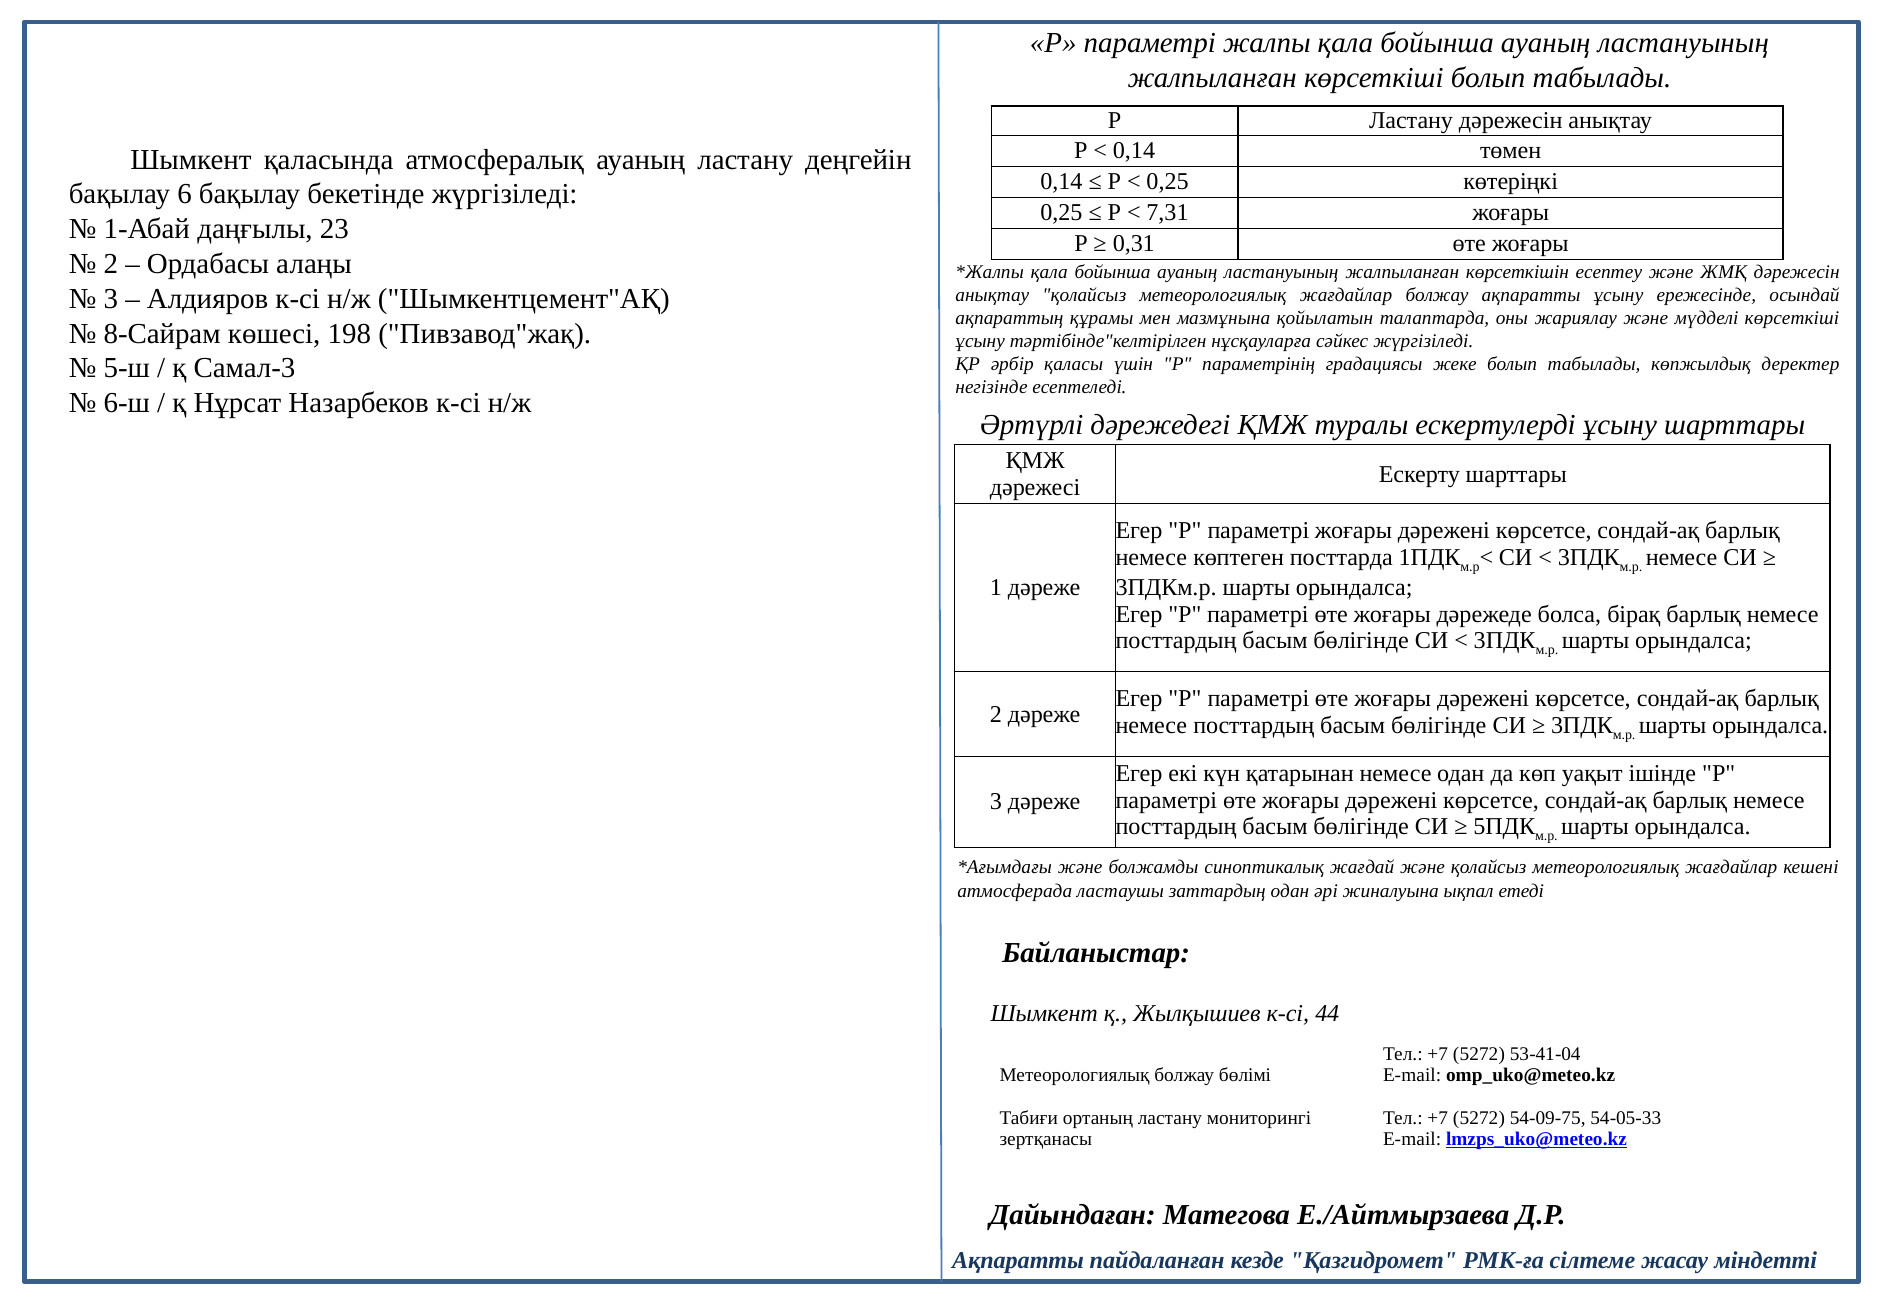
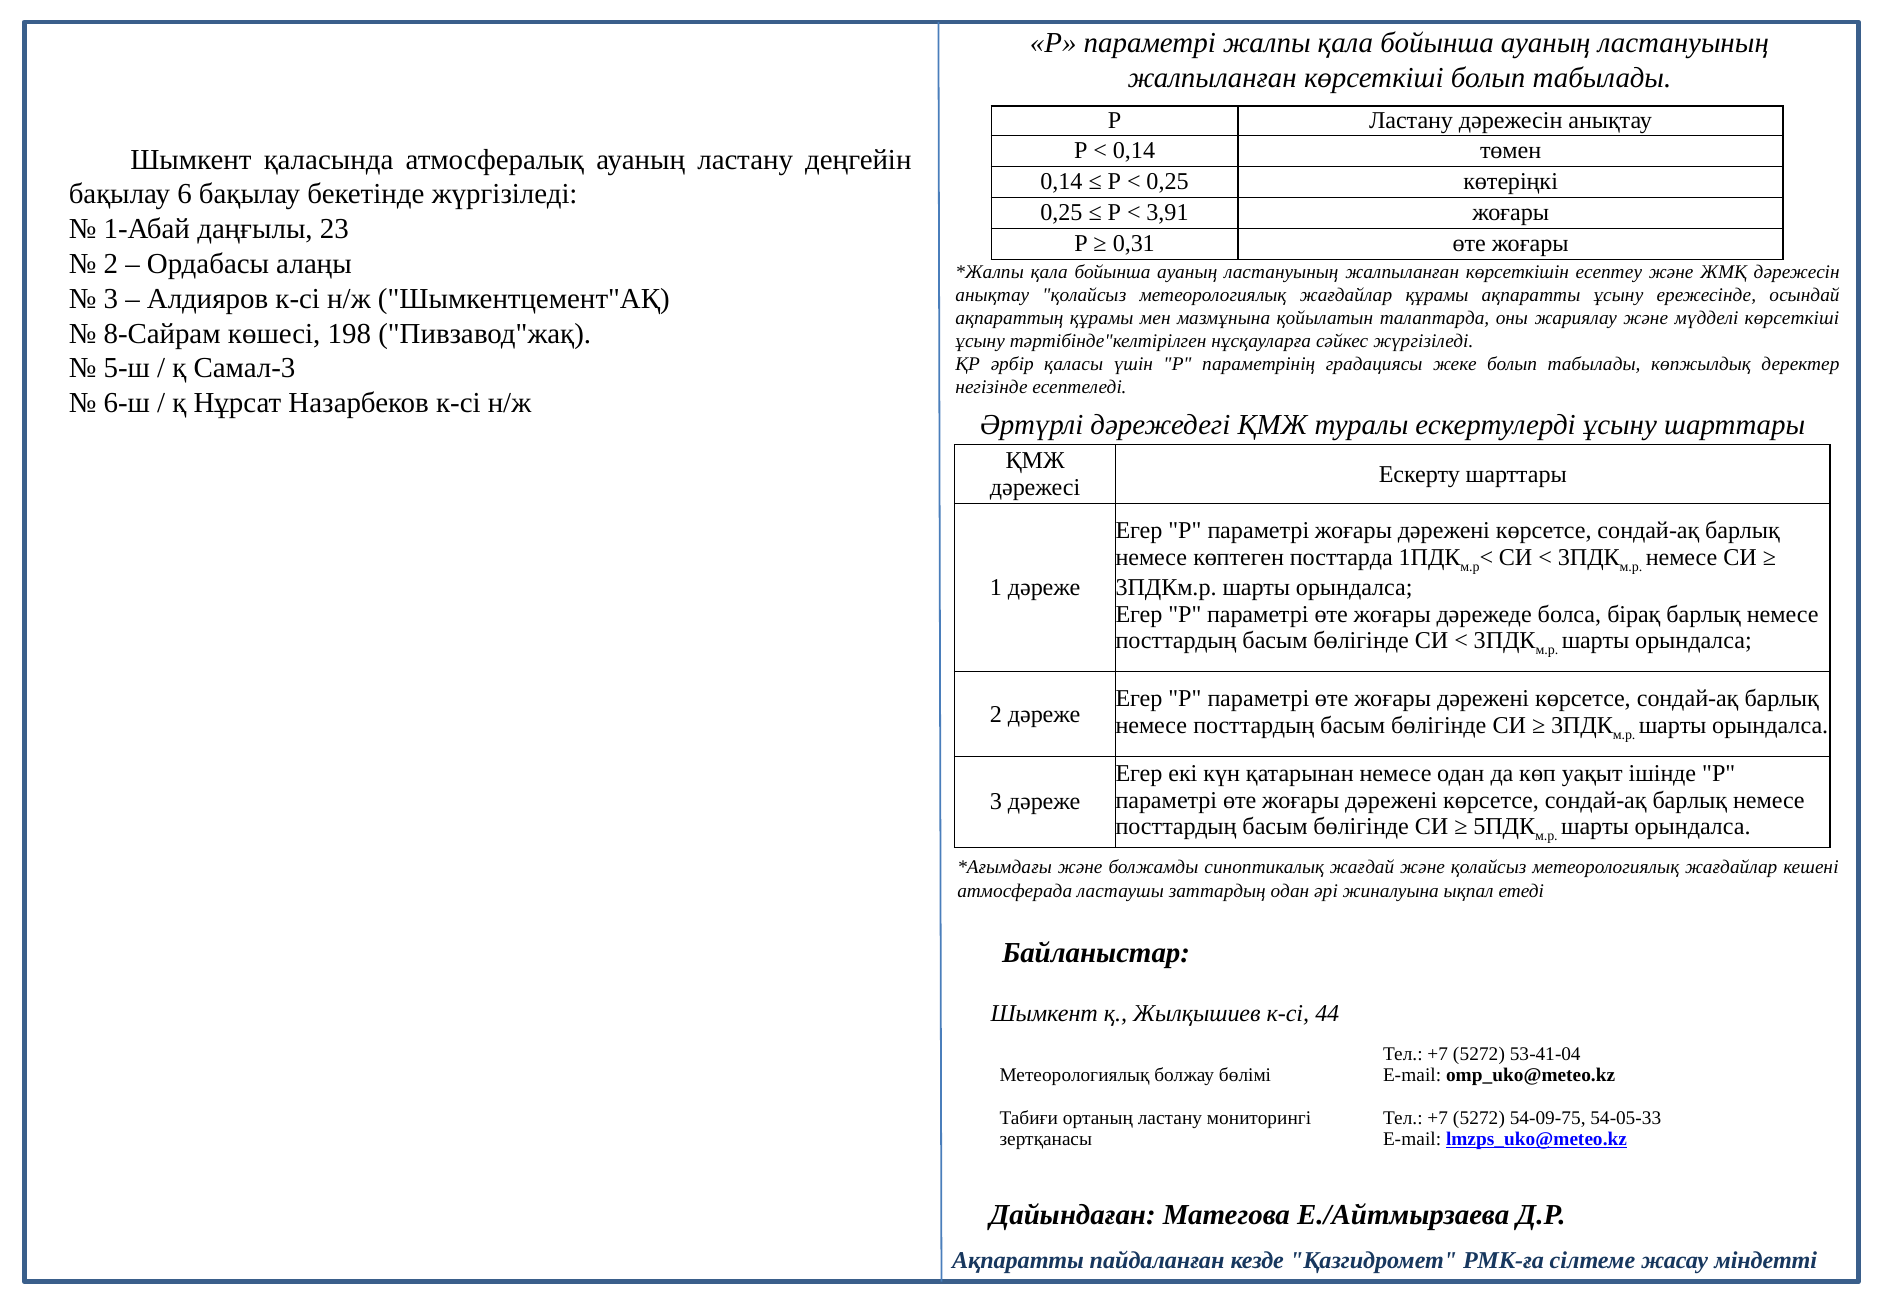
7,31: 7,31 -> 3,91 (1168, 213)
жағдайлар болжау: болжау -> құрамы (1437, 295)
